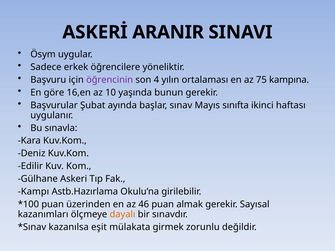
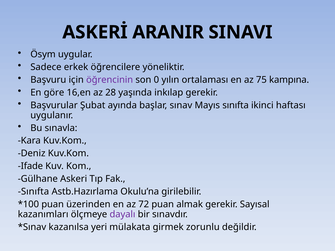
4: 4 -> 0 (156, 80)
10: 10 -> 28 (111, 93)
bunun: bunun -> inkılap (169, 93)
Edilir: Edilir -> Ifade (30, 166)
Kampı: Kampı -> Sınıfta (33, 192)
46: 46 -> 72 (144, 204)
dayalı colour: orange -> purple (122, 214)
eşit: eşit -> yeri (99, 227)
